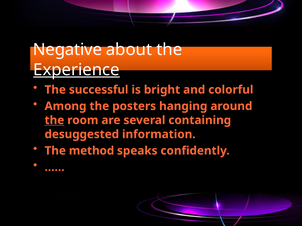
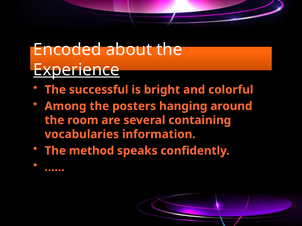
Negative: Negative -> Encoded (67, 50)
the underline: present -> none (54, 120)
desuggested: desuggested -> vocabularies (82, 135)
